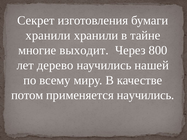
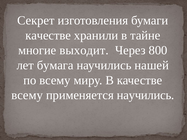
хранили: хранили -> качестве (48, 35)
дерево: дерево -> бумага (55, 65)
потом: потом -> всему (27, 95)
